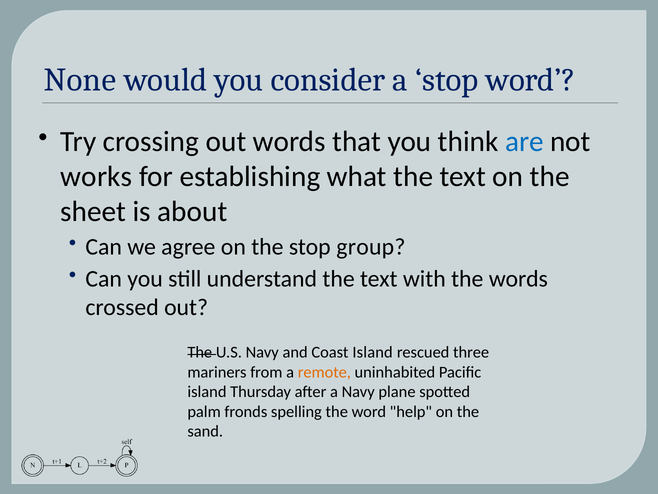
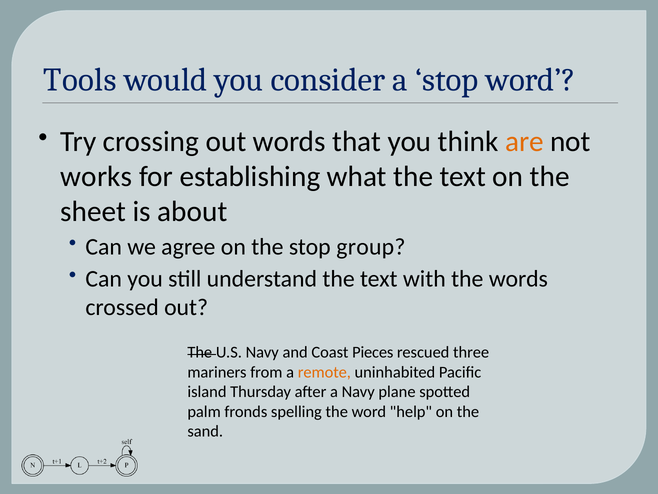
None: None -> Tools (80, 80)
are colour: blue -> orange (524, 141)
Coast Island: Island -> Pieces (373, 352)
